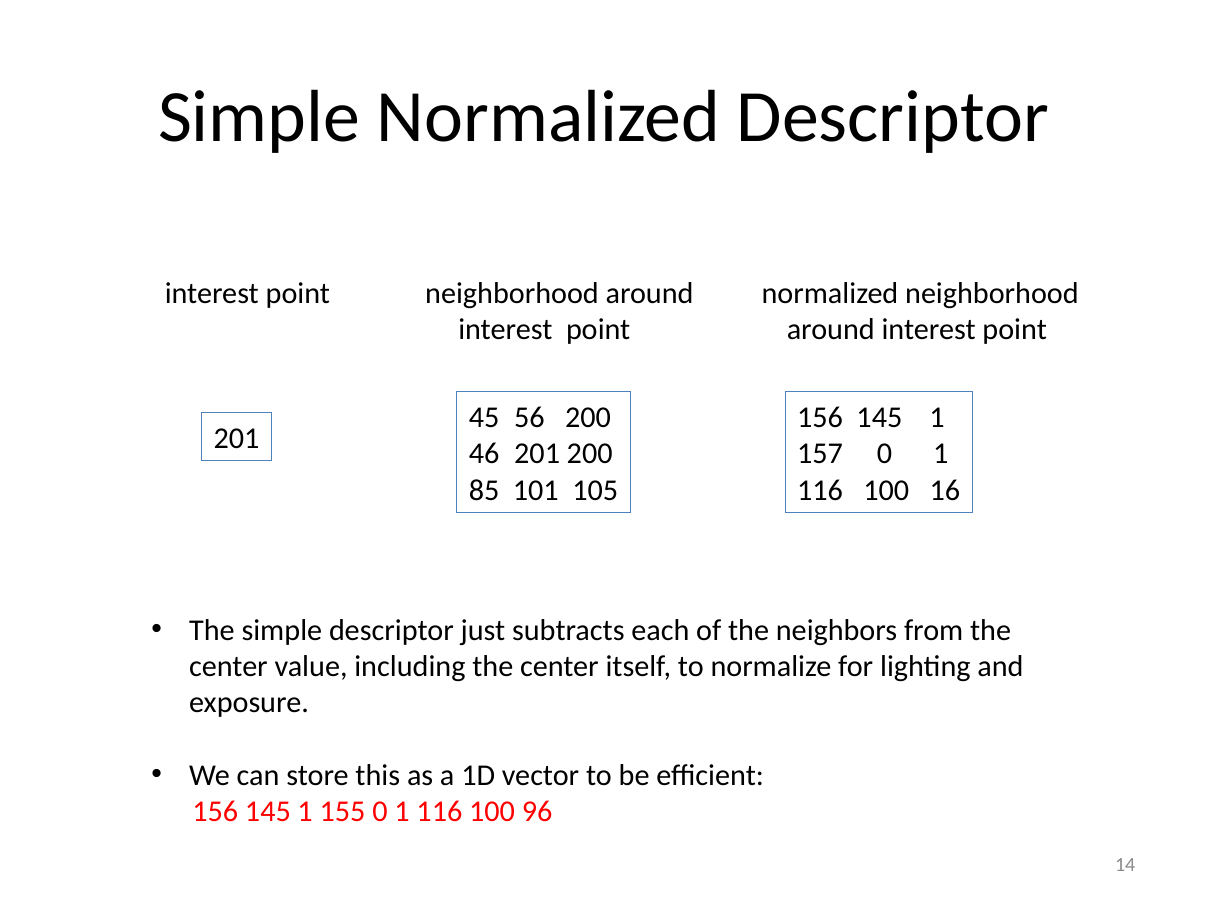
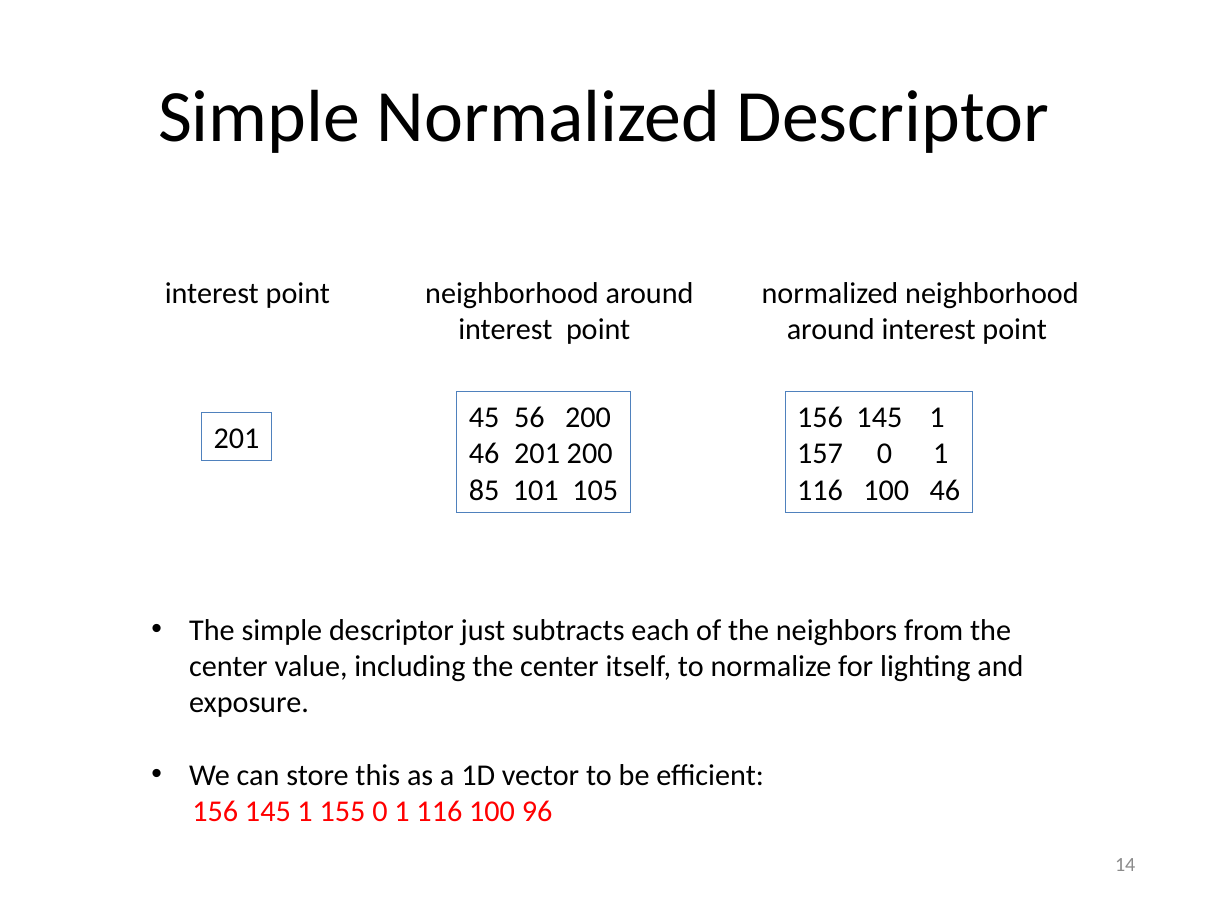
100 16: 16 -> 46 (945, 490)
